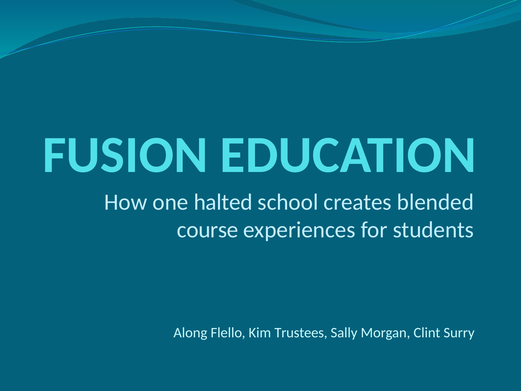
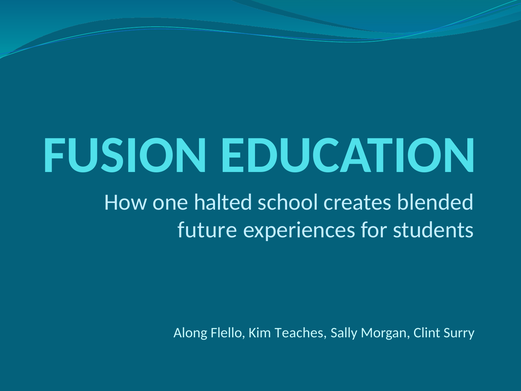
course: course -> future (207, 230)
Trustees: Trustees -> Teaches (301, 333)
